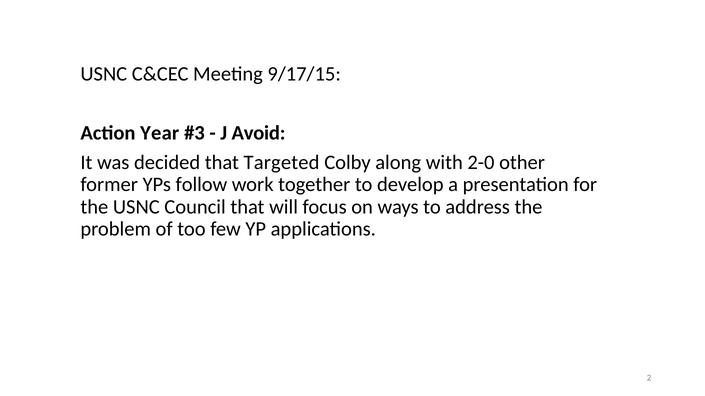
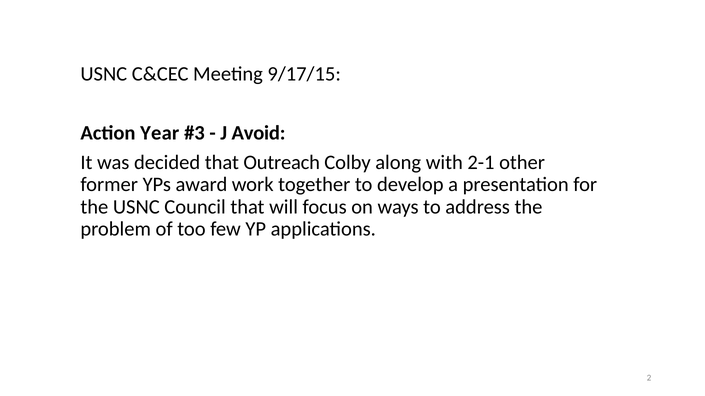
Targeted: Targeted -> Outreach (282, 163)
2-0: 2-0 -> 2-1 (481, 163)
follow: follow -> award (201, 185)
